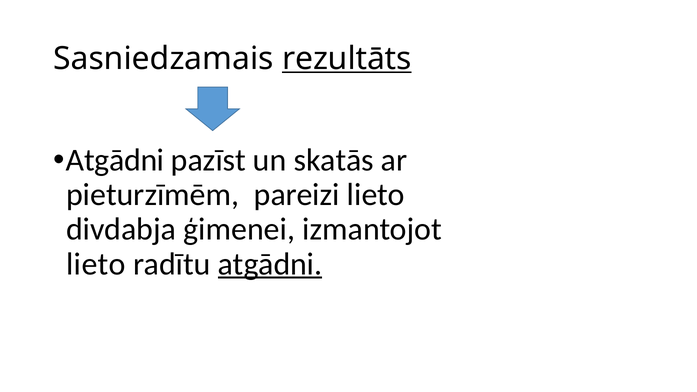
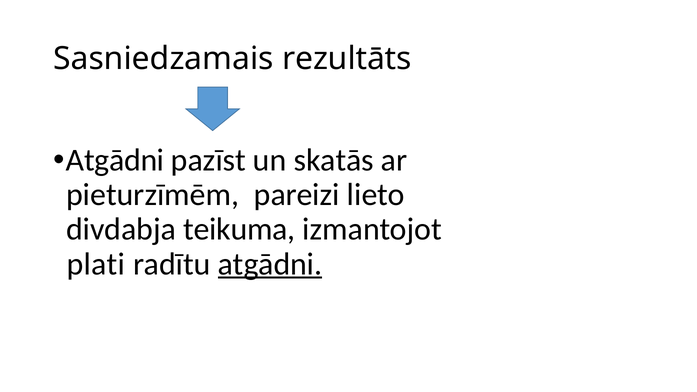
rezultāts underline: present -> none (347, 59)
ģimenei: ģimenei -> teikuma (239, 229)
lieto: lieto -> plati (96, 264)
